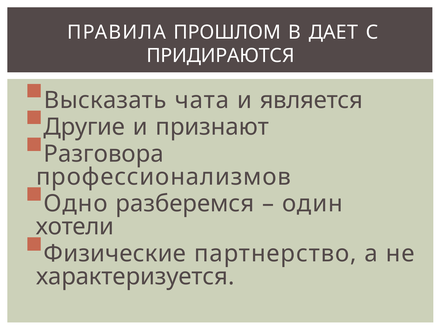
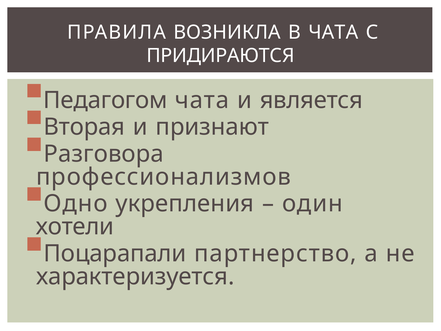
ПРОШЛОМ: ПРОШЛОМ -> ВОЗНИКЛА (227, 32)
В ДАЕТ: ДАЕТ -> ЧАТА (333, 32)
Высказать: Высказать -> Педагогом (105, 100)
Другие: Другие -> Вторая (84, 127)
разберемся: разберемся -> укрепления (185, 204)
Физические: Физические -> Поцарапали (115, 253)
